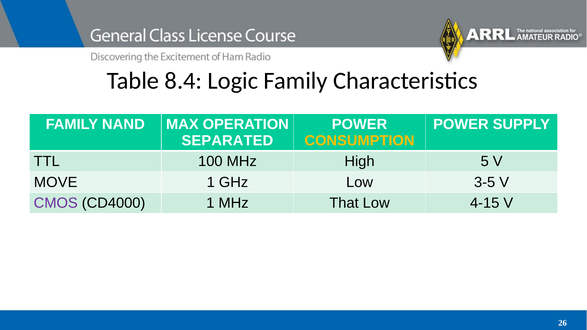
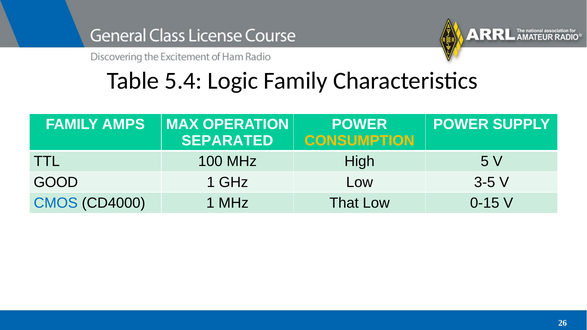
8.4: 8.4 -> 5.4 (183, 81)
NAND: NAND -> AMPS (123, 124)
MOVE: MOVE -> GOOD (56, 182)
CMOS colour: purple -> blue (56, 203)
4-15: 4-15 -> 0-15 (485, 203)
